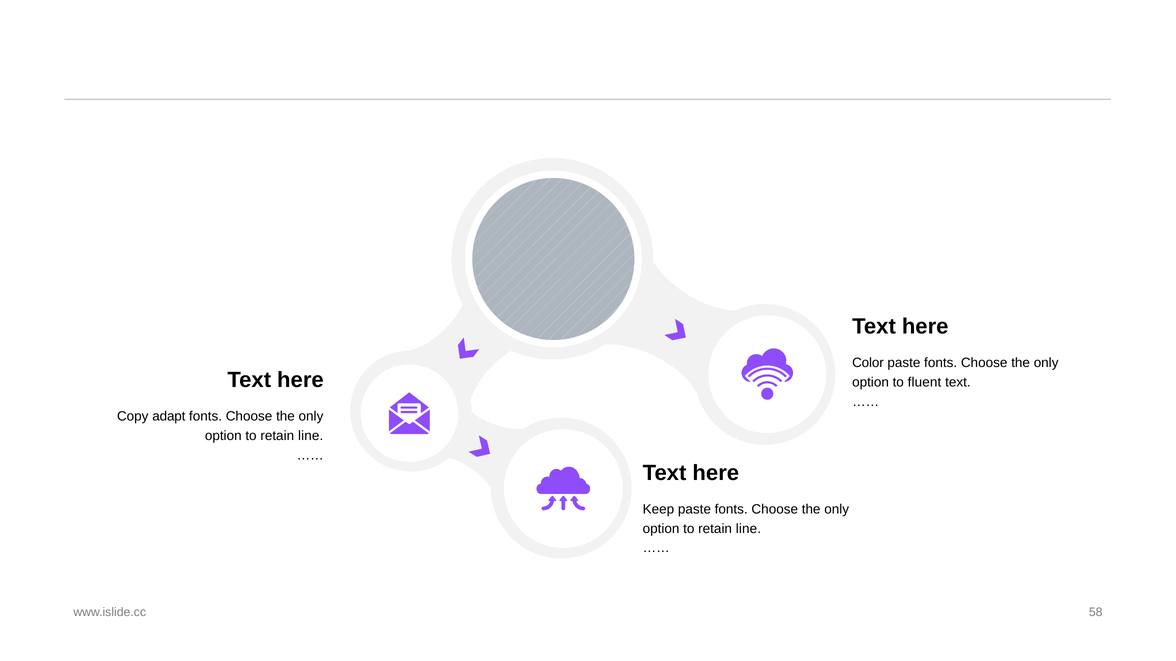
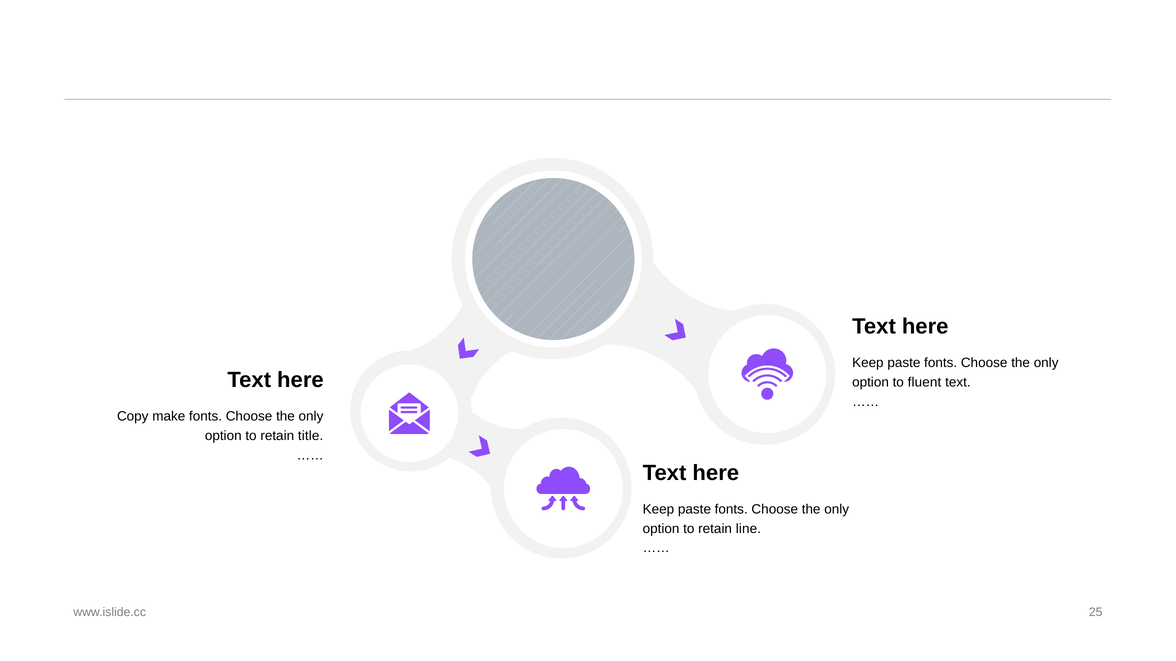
Color: Color -> Keep (868, 363)
adapt: adapt -> make (169, 417)
line: line -> title (311, 436)
58: 58 -> 25 (1096, 613)
